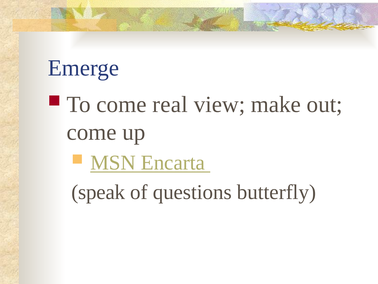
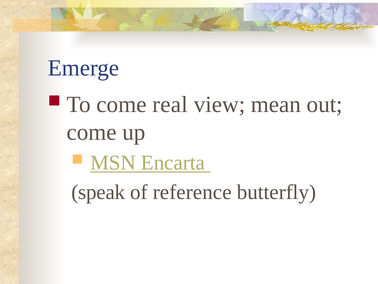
make: make -> mean (276, 104)
questions: questions -> reference (192, 192)
